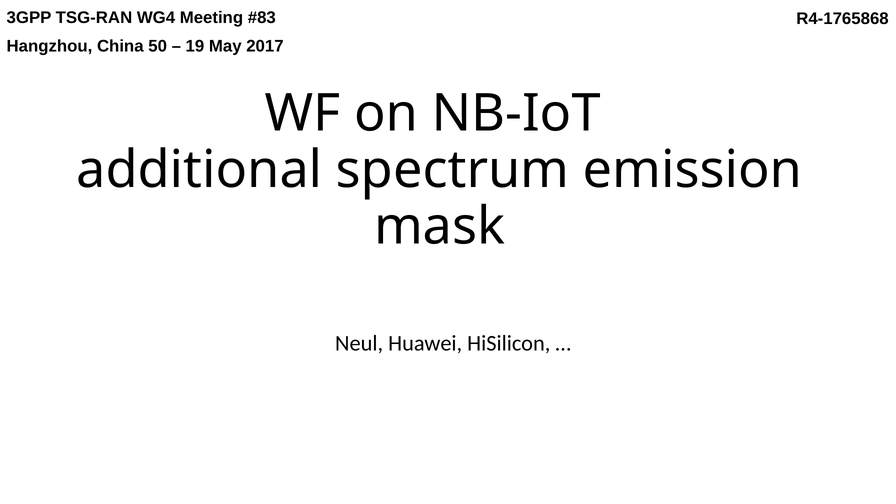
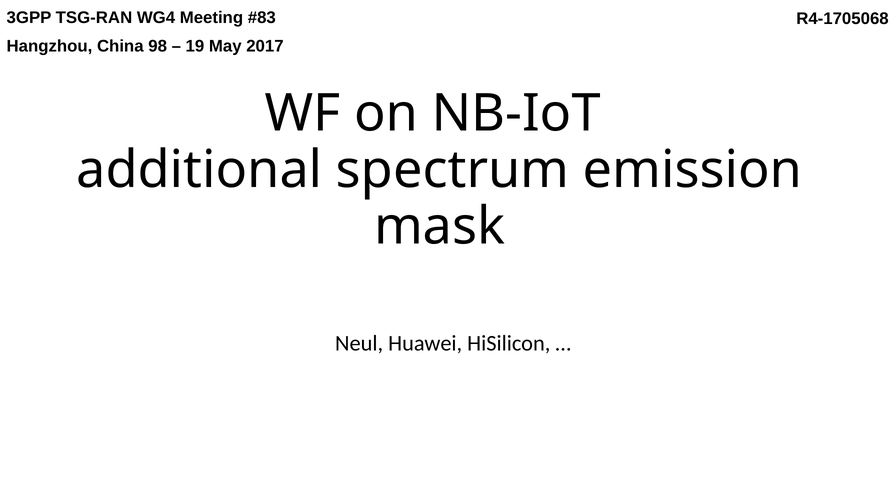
R4-1765868: R4-1765868 -> R4-1705068 (842, 19)
50: 50 -> 98 (158, 46)
